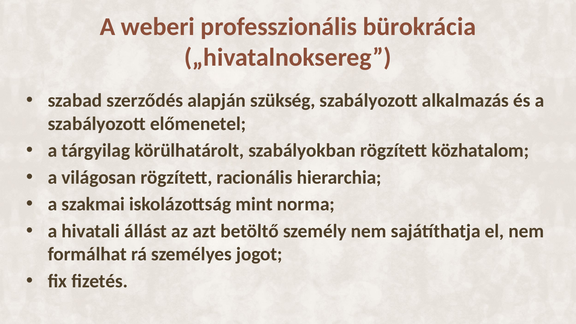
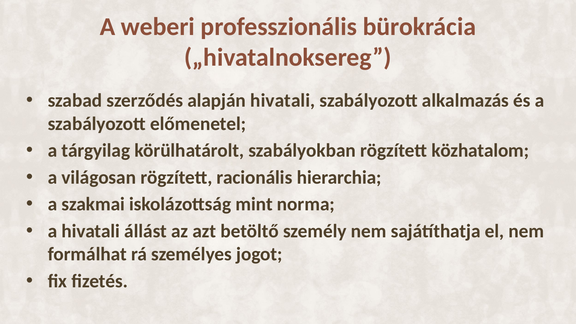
alapján szükség: szükség -> hivatali (283, 101)
